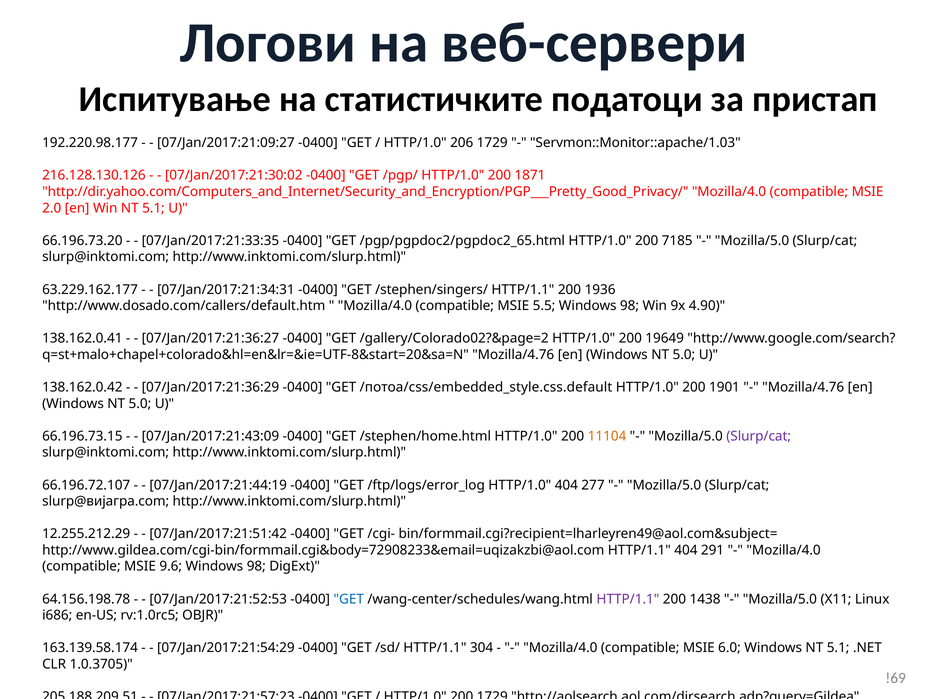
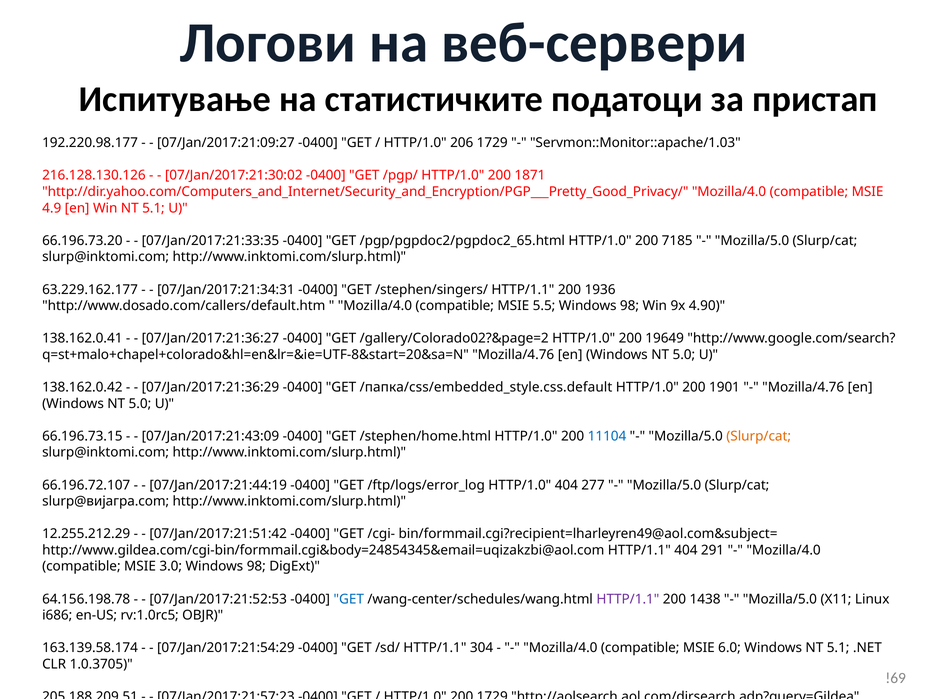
2.0: 2.0 -> 4.9 (52, 208)
/потоа/css/embedded_style.css.default: /потоа/css/embedded_style.css.default -> /папка/css/embedded_style.css.default (486, 387)
11104 colour: orange -> blue (607, 436)
Slurp/cat colour: purple -> orange (759, 436)
http://www.gildea.com/cgi-bin/formmail.cgi&body=72908233&email=uqizakzbi@aol.com: http://www.gildea.com/cgi-bin/formmail.cgi&body=72908233&email=uqizakzbi@aol.com -> http://www.gildea.com/cgi-bin/formmail.cgi&body=24854345&email=uqizakzbi@aol.com (323, 550)
9.6: 9.6 -> 3.0 (171, 566)
